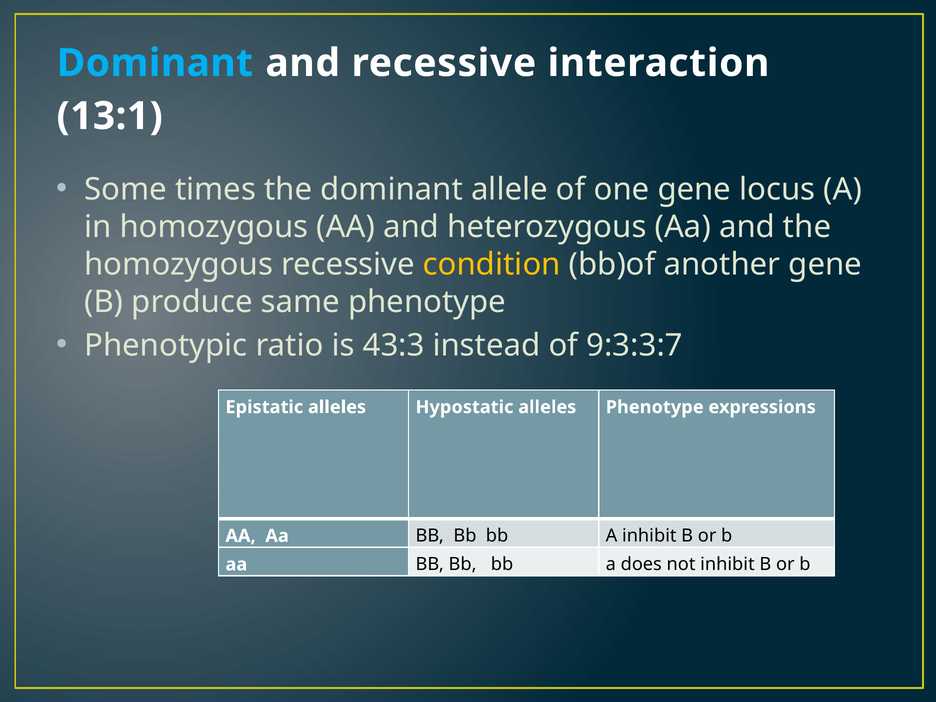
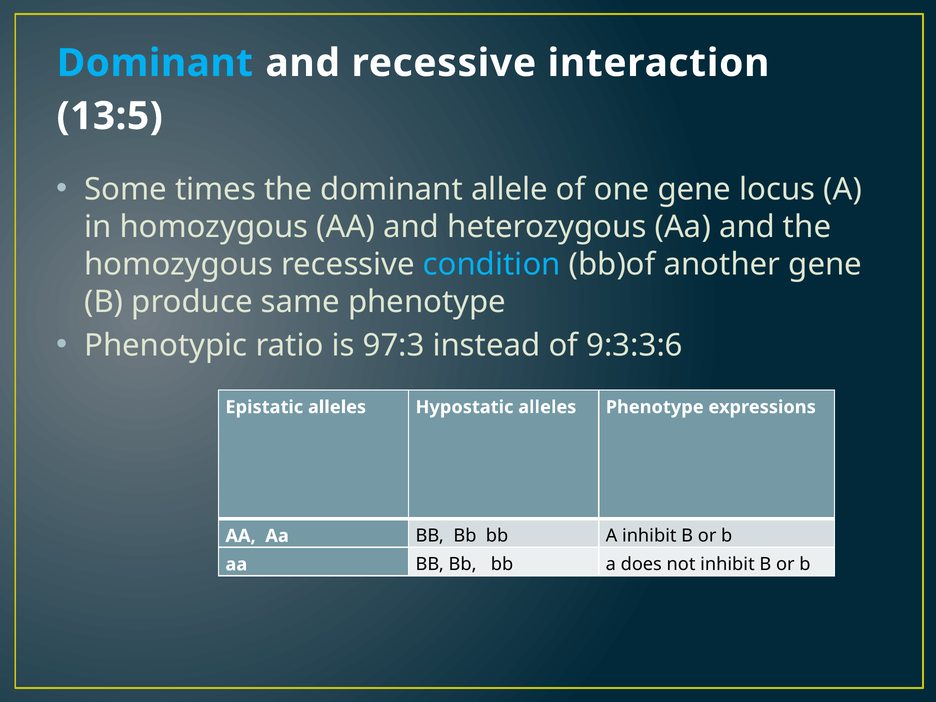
13:1: 13:1 -> 13:5 (110, 116)
condition colour: yellow -> light blue (492, 264)
43:3: 43:3 -> 97:3 (394, 345)
9:3:3:7: 9:3:3:7 -> 9:3:3:6 (635, 345)
